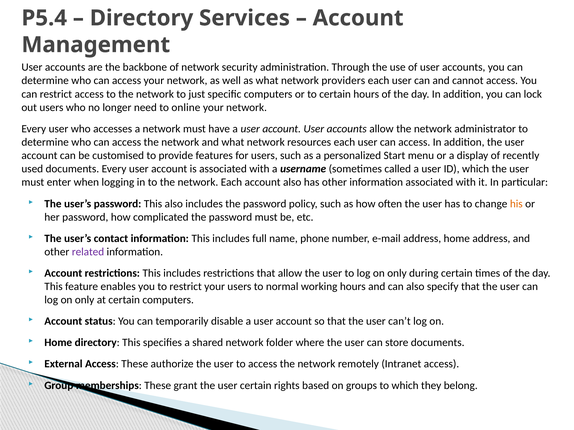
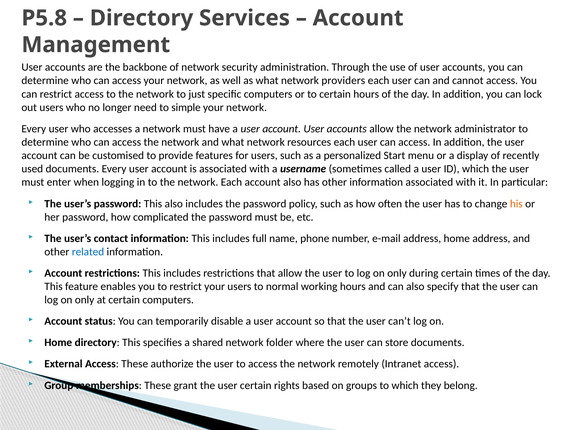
P5.4: P5.4 -> P5.8 (44, 18)
online: online -> simple (186, 108)
related colour: purple -> blue (88, 252)
